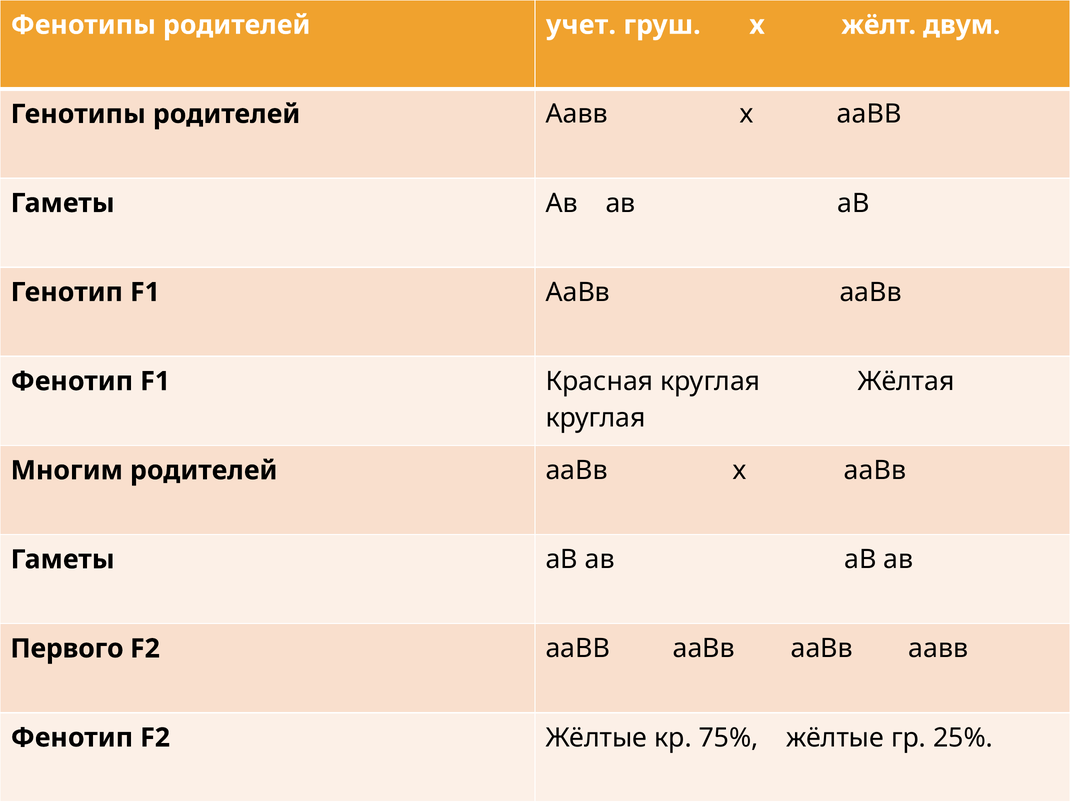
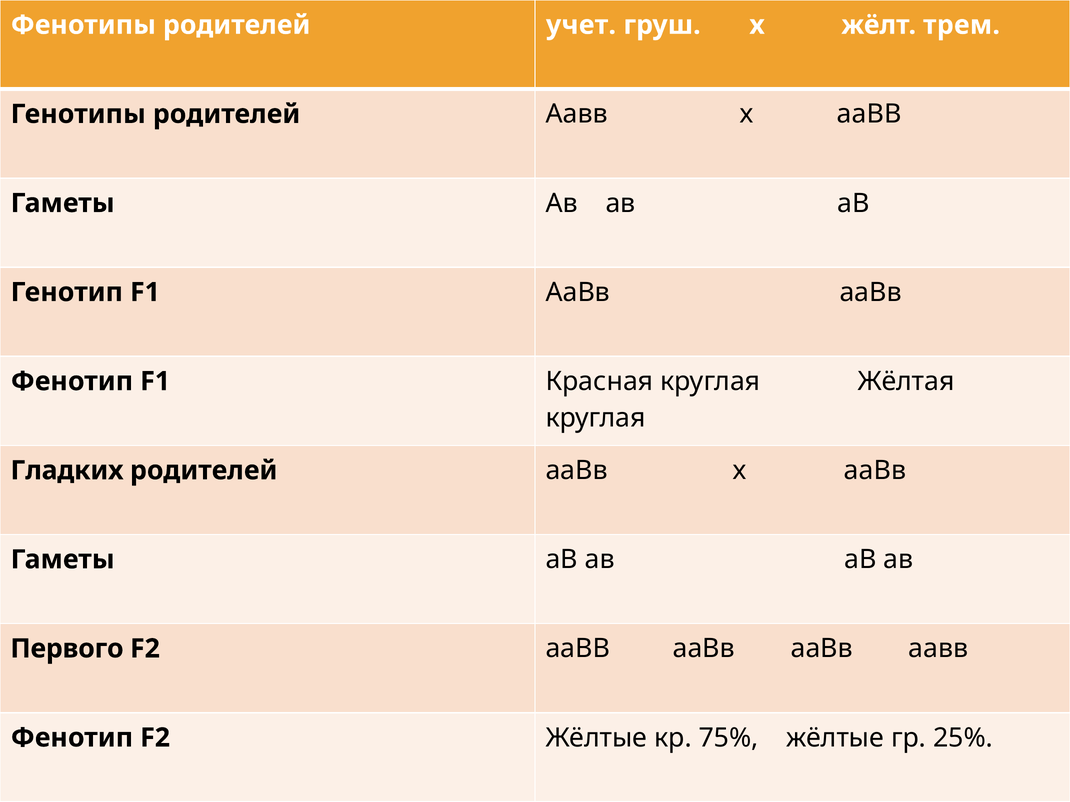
двум: двум -> трем (961, 25)
Многим: Многим -> Гладких (67, 471)
